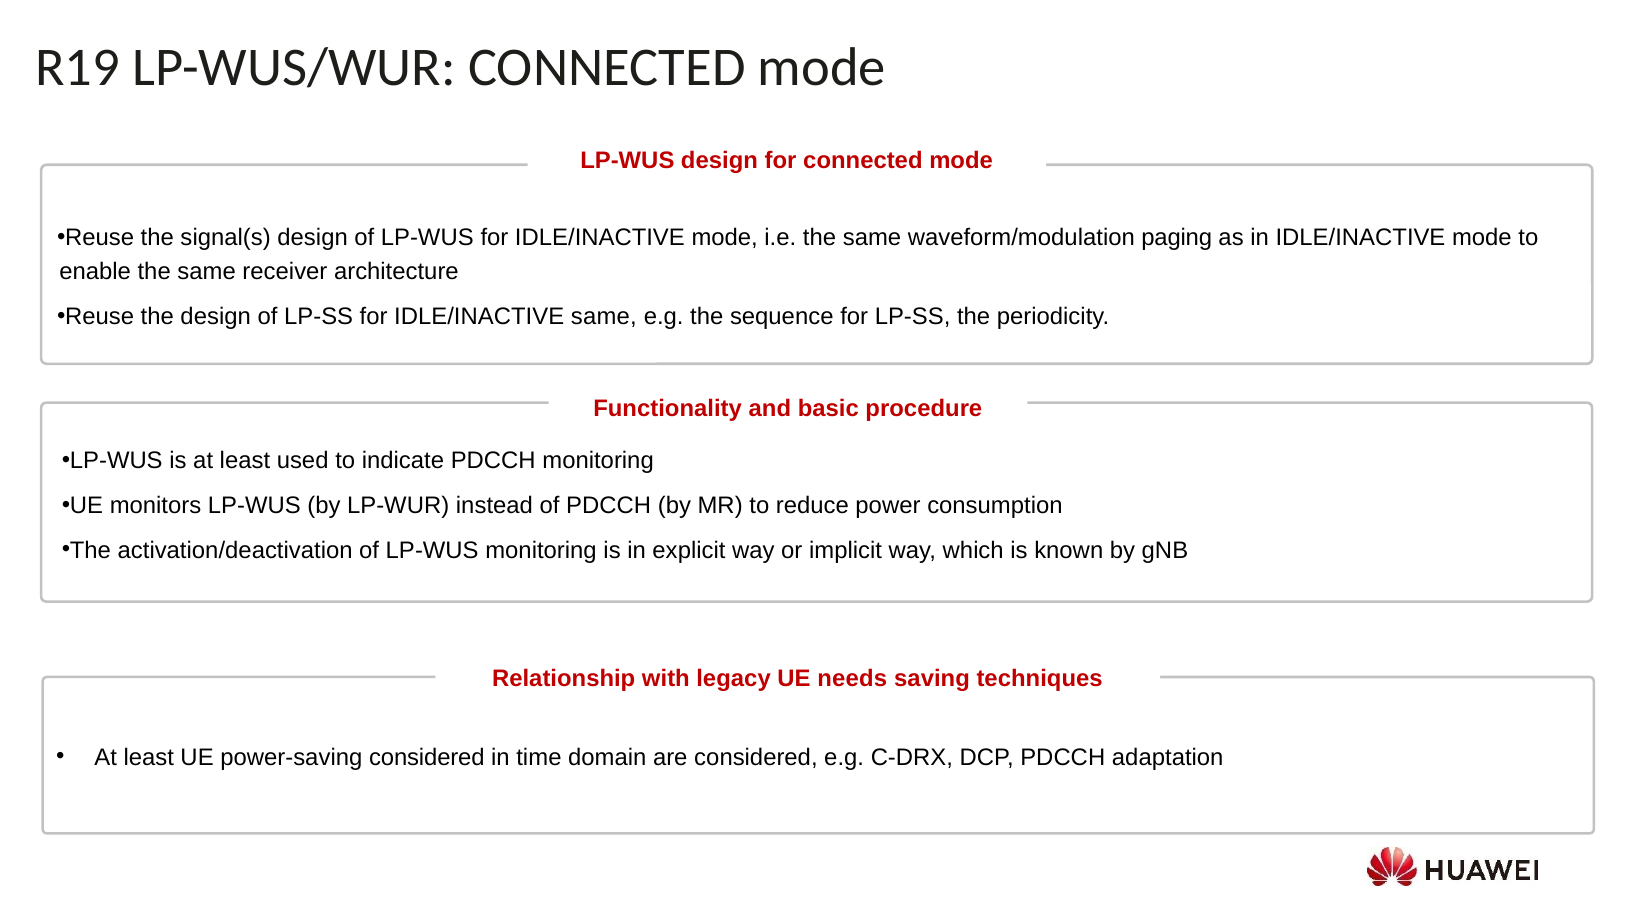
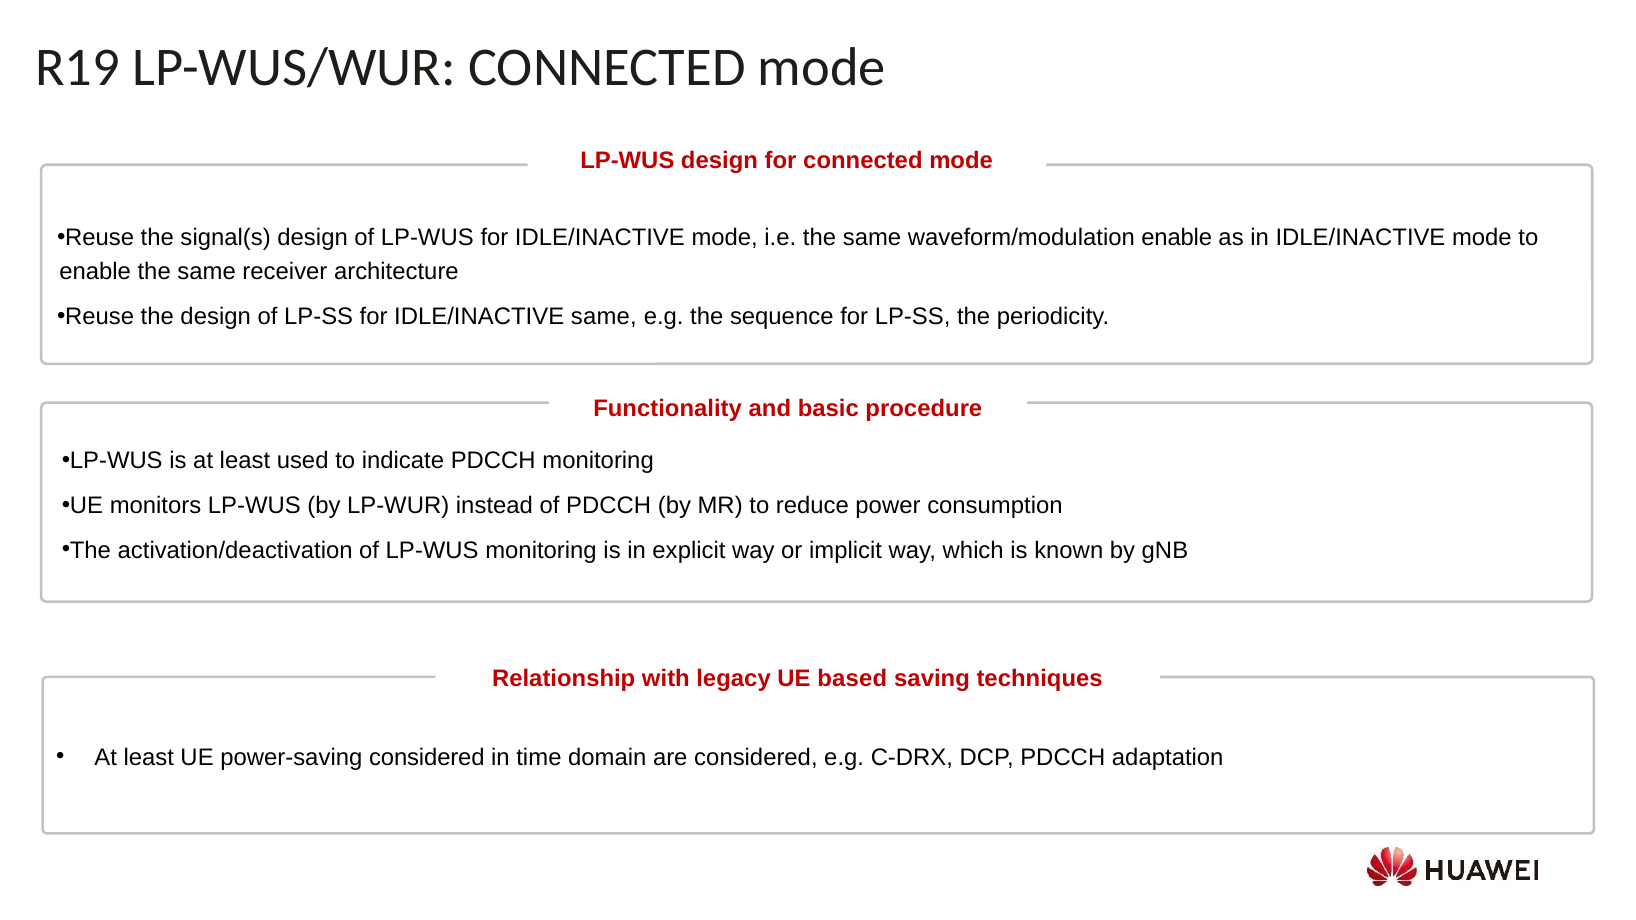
waveform/modulation paging: paging -> enable (1177, 238)
needs: needs -> based (852, 678)
